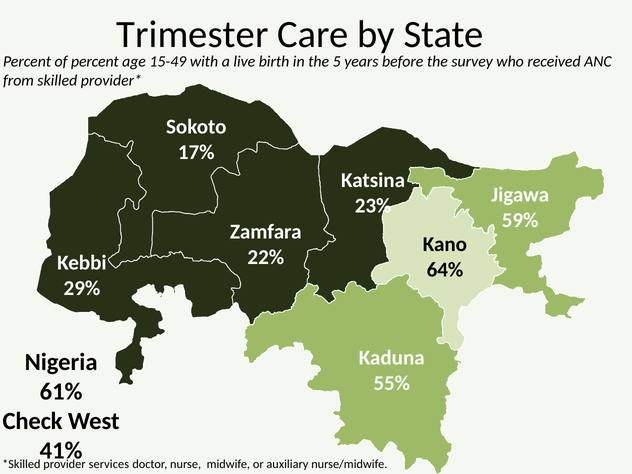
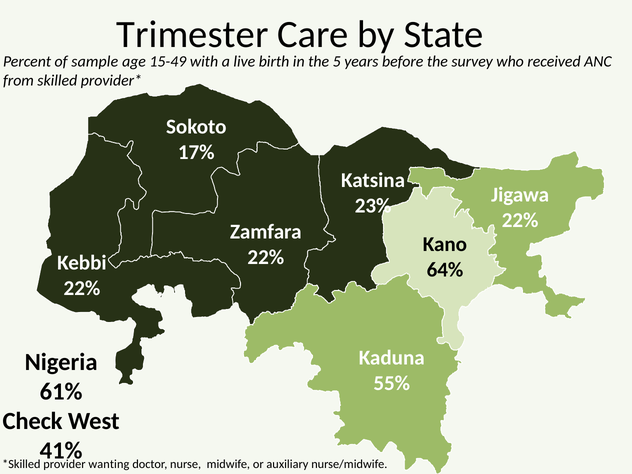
of percent: percent -> sample (95, 62)
59%: 59% -> 22% (520, 220)
29%: 29% -> 22% (82, 288)
services: services -> wanting (109, 464)
